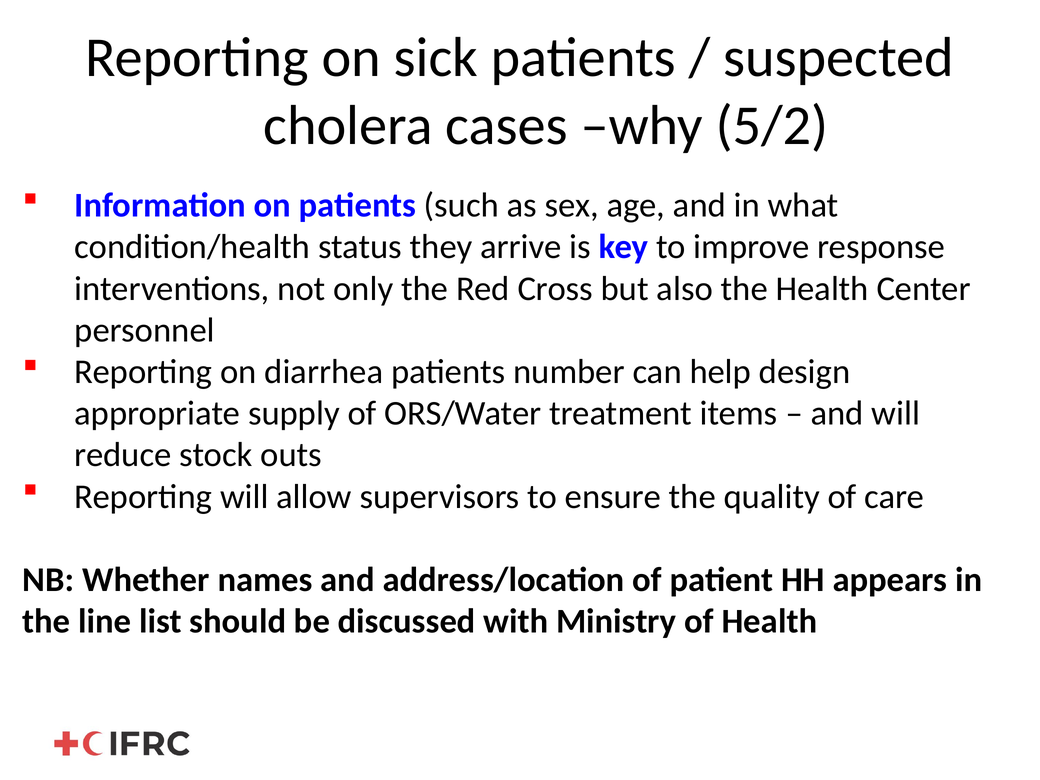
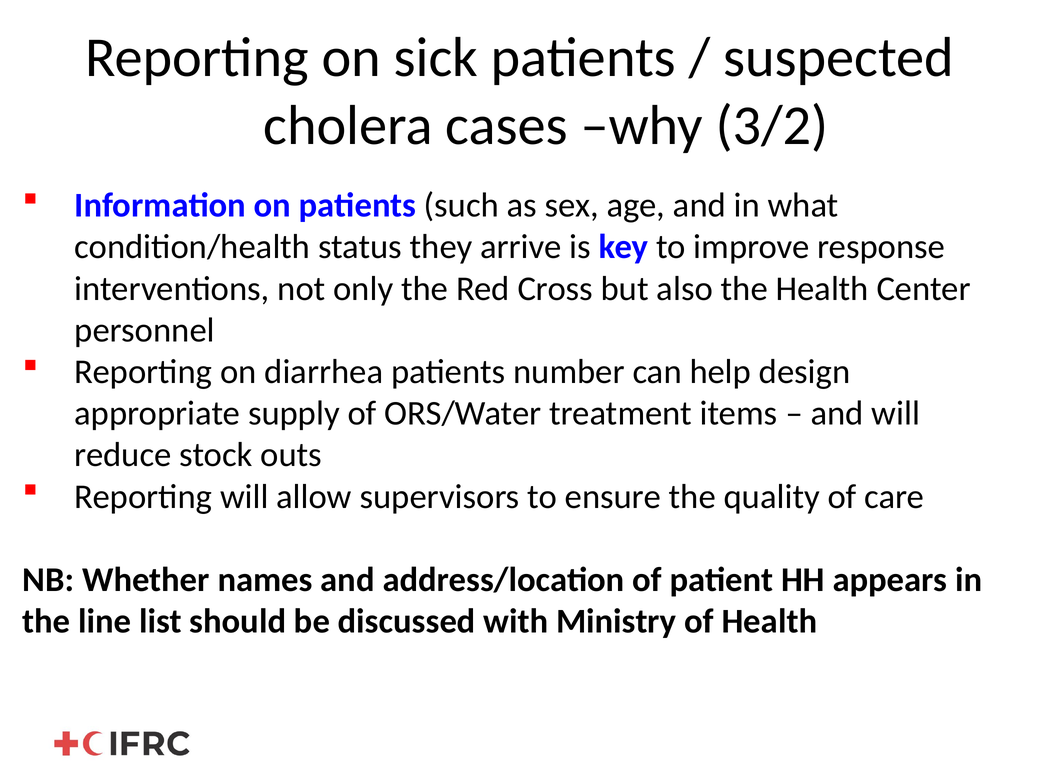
5/2: 5/2 -> 3/2 (772, 125)
